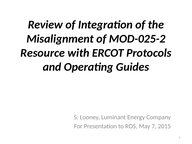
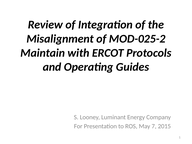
Resource: Resource -> Maintain (43, 53)
